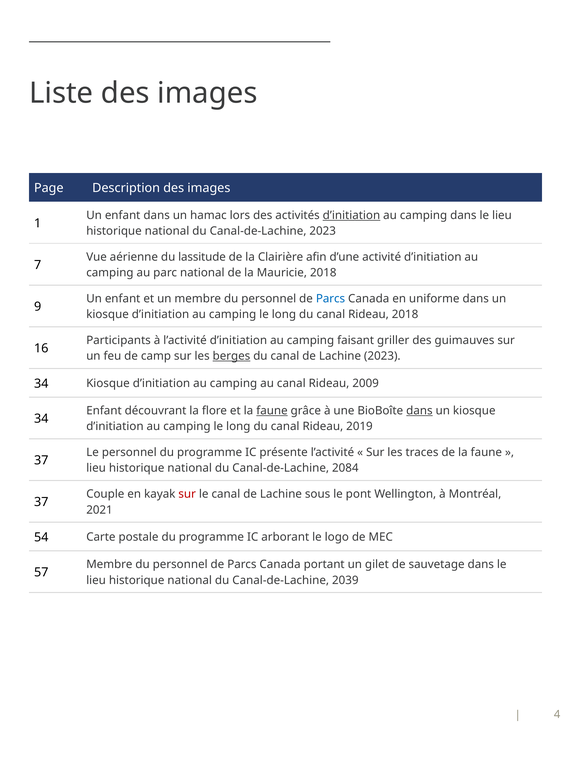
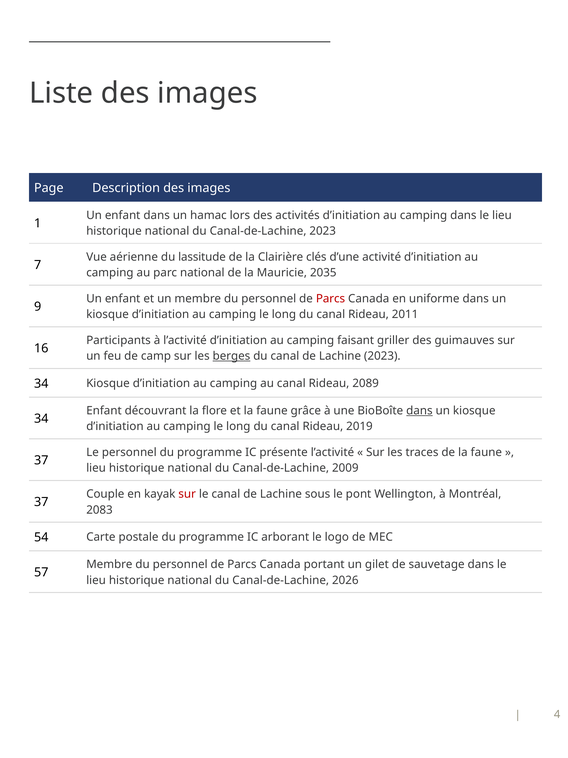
d’initiation underline: present -> none (351, 215)
afin: afin -> clés (316, 257)
Mauricie 2018: 2018 -> 2035 (323, 273)
Parcs colour: blue -> red (331, 298)
Rideau 2018: 2018 -> 2011 (405, 314)
2009: 2009 -> 2089 (366, 383)
faune underline: present -> none (272, 410)
2084: 2084 -> 2009 (345, 468)
2021: 2021 -> 2083 (99, 509)
2039: 2039 -> 2026 (345, 580)
